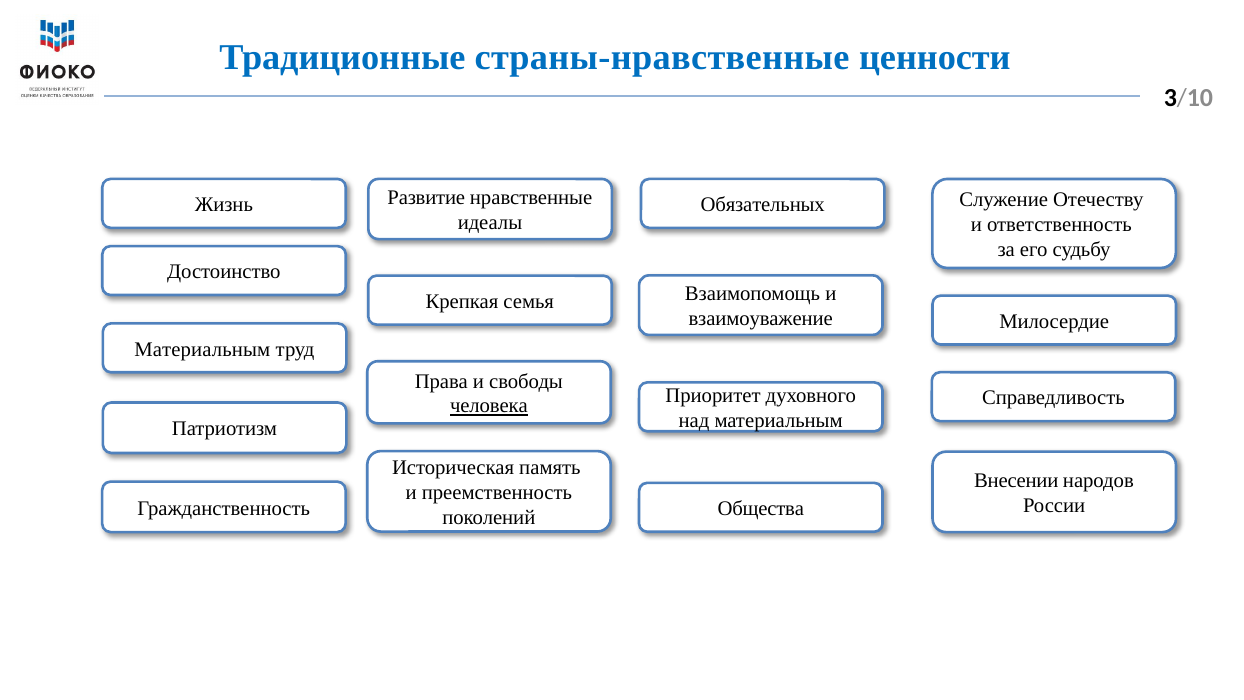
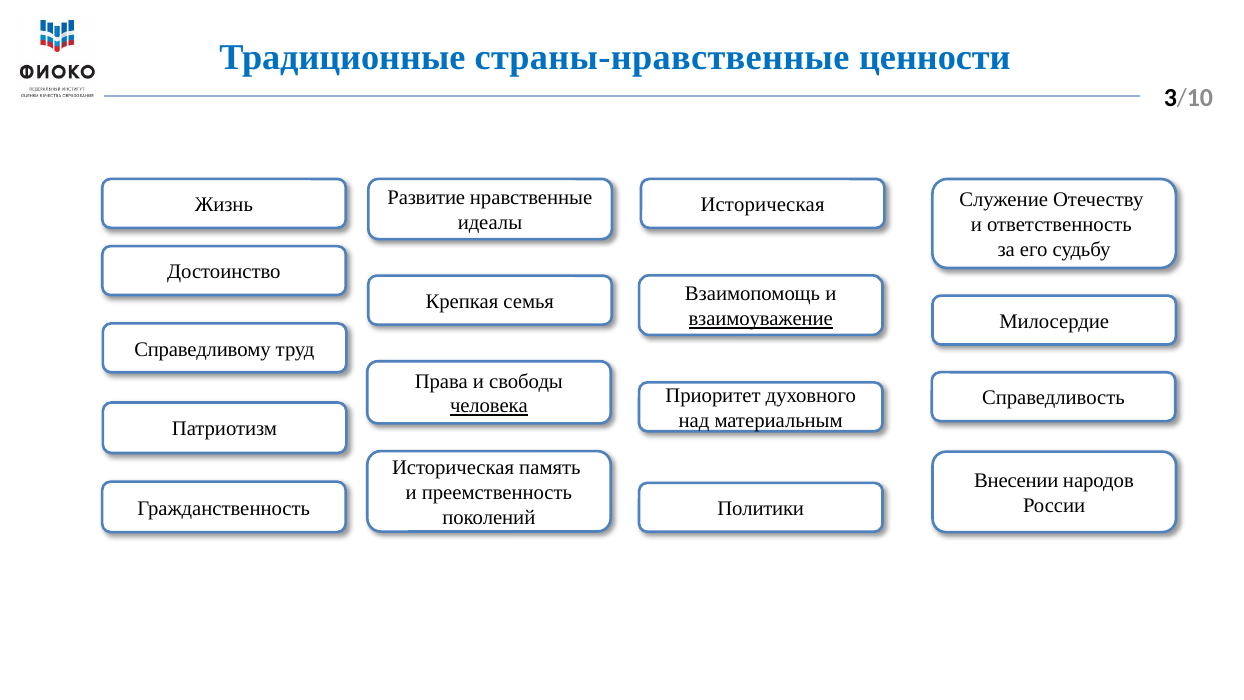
Обязательных: Обязательных -> Историческая (763, 205)
взаимоуважение underline: none -> present (761, 319)
Материальным: Материальным -> Справедливому (202, 349)
Общества: Общества -> Политики (761, 509)
